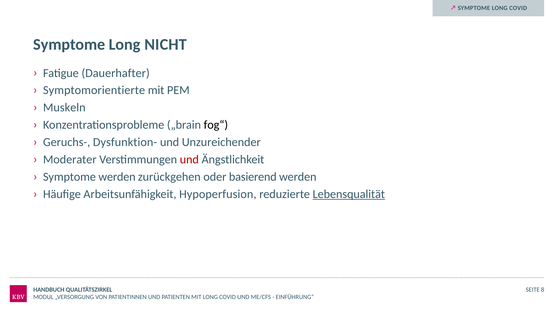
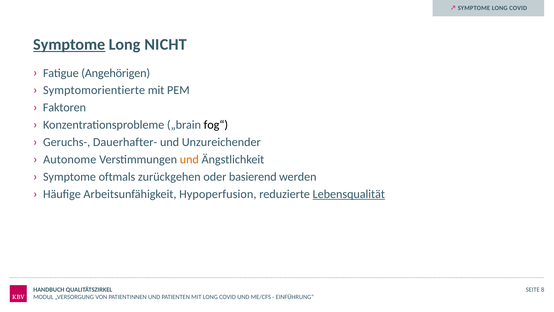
Symptome underline: none -> present (69, 44)
Dauerhafter: Dauerhafter -> Angehörigen (116, 73)
Muskeln: Muskeln -> Faktoren (64, 107)
Dysfunktion-: Dysfunktion- -> Dauerhafter- (125, 142)
Moderater: Moderater -> Autonome (70, 159)
und colour: red -> orange (189, 159)
Symptome werden: werden -> oftmals (117, 177)
